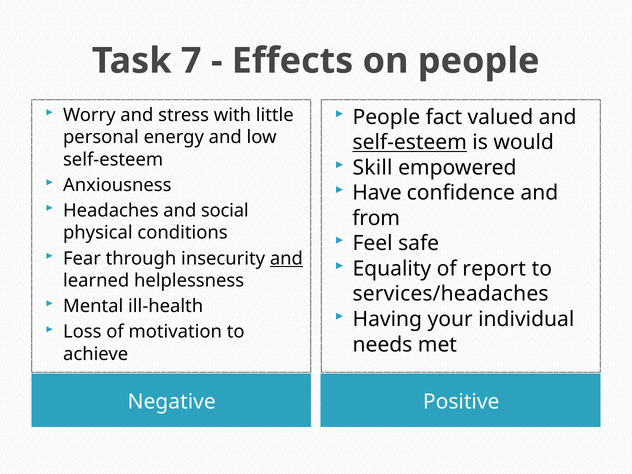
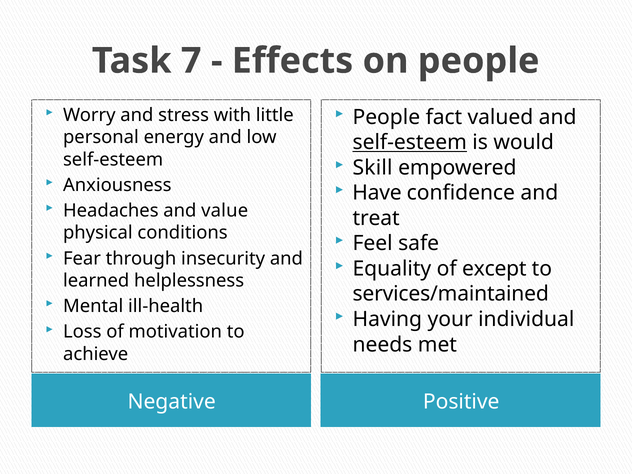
social: social -> value (225, 211)
from: from -> treat (376, 218)
and underline: present -> none (286, 259)
report: report -> except (494, 269)
services/headaches: services/headaches -> services/maintained (451, 294)
